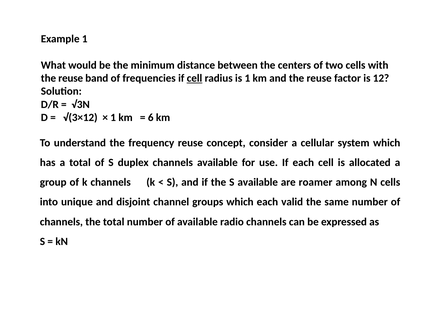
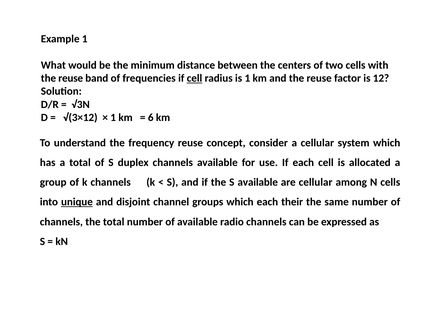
are roamer: roamer -> cellular (316, 182)
unique underline: none -> present (77, 202)
valid: valid -> their (292, 202)
